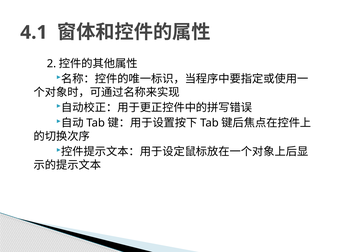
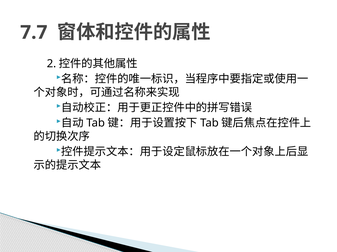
4.1: 4.1 -> 7.7 (34, 33)
